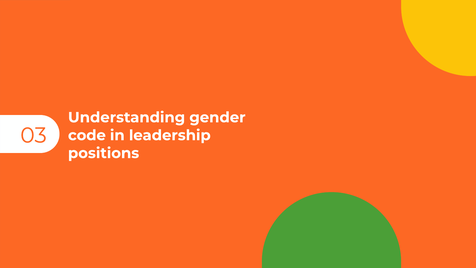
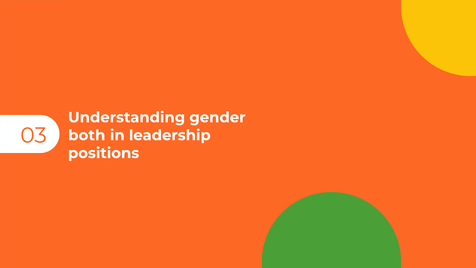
code: code -> both (87, 135)
